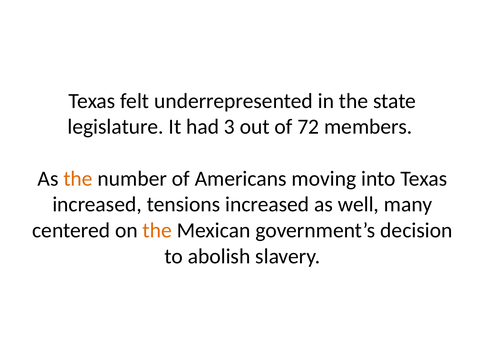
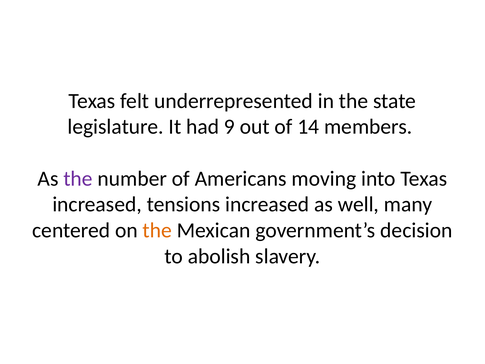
3: 3 -> 9 (229, 127)
72: 72 -> 14 (308, 127)
the colour: orange -> purple (78, 179)
